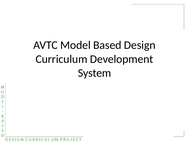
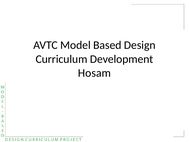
System: System -> Hosam (94, 73)
